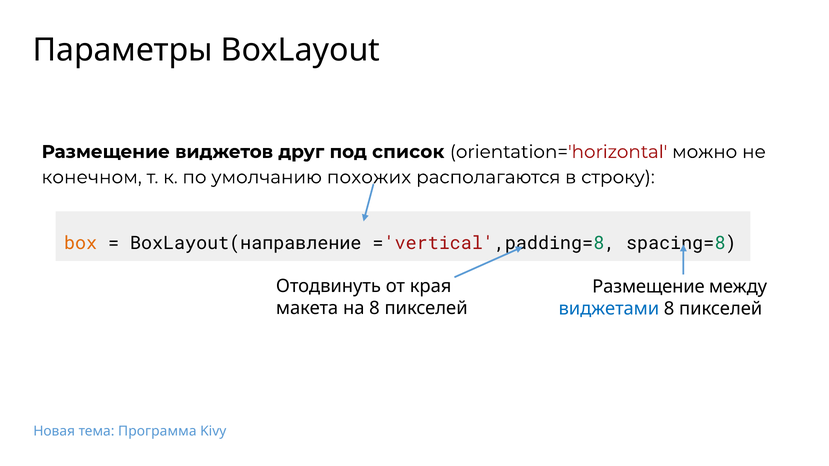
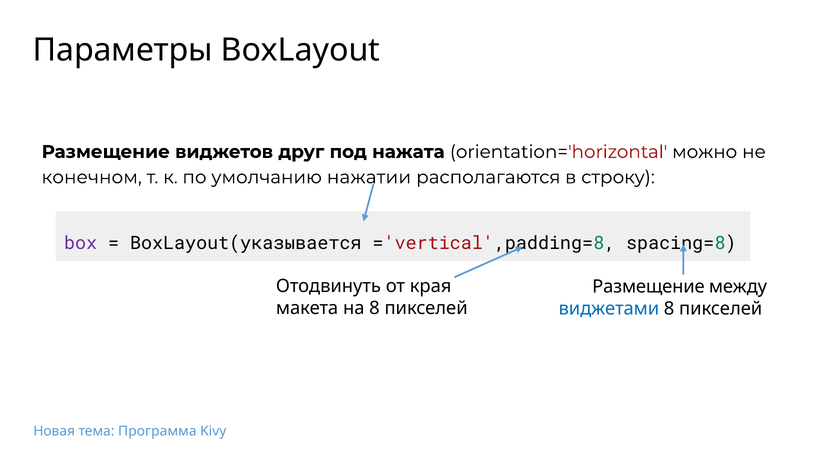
список: список -> нажата (408, 152)
похожих: похожих -> нажатии (369, 177)
box colour: orange -> purple (81, 243)
BoxLayout(направление: BoxLayout(направление -> BoxLayout(указывается (246, 243)
